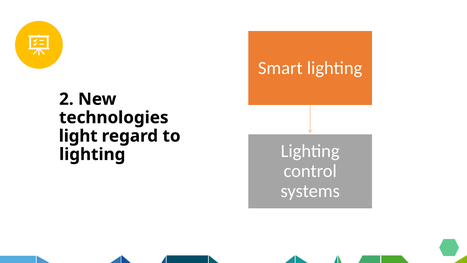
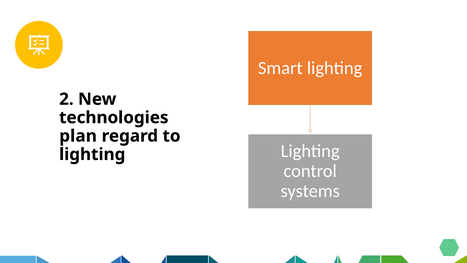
light: light -> plan (78, 136)
